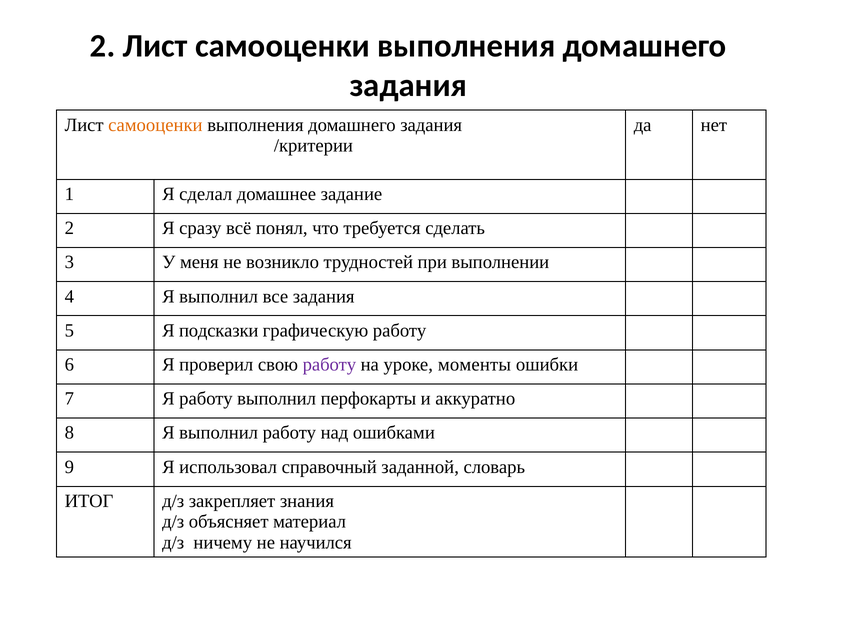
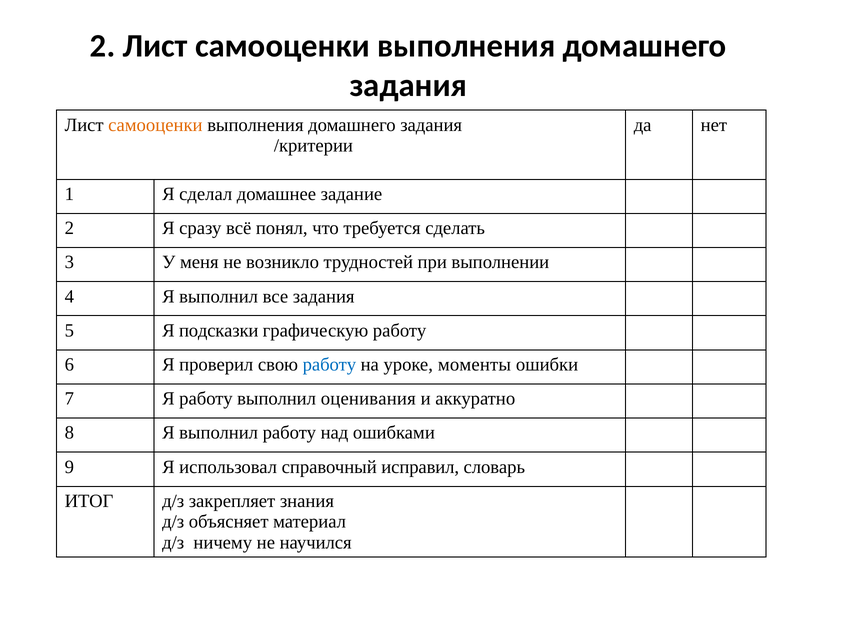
работу colour: purple -> blue (329, 364)
перфокарты: перфокарты -> оценивания (368, 399)
заданной: заданной -> исправил (420, 467)
